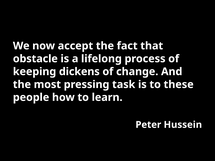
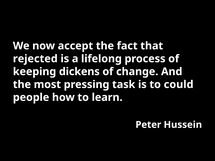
obstacle: obstacle -> rejected (35, 59)
these: these -> could (179, 85)
